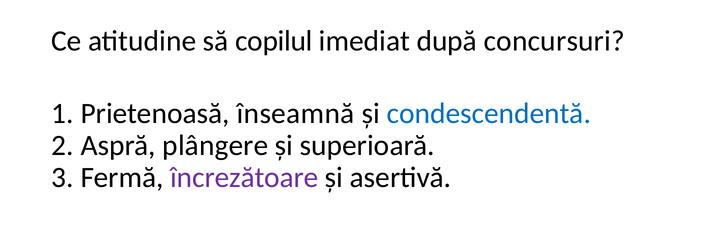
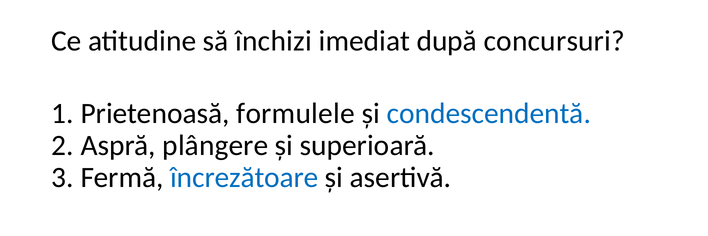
copilul: copilul -> închizi (274, 41)
înseamnă: înseamnă -> formulele (296, 114)
încrezătoare colour: purple -> blue (244, 177)
